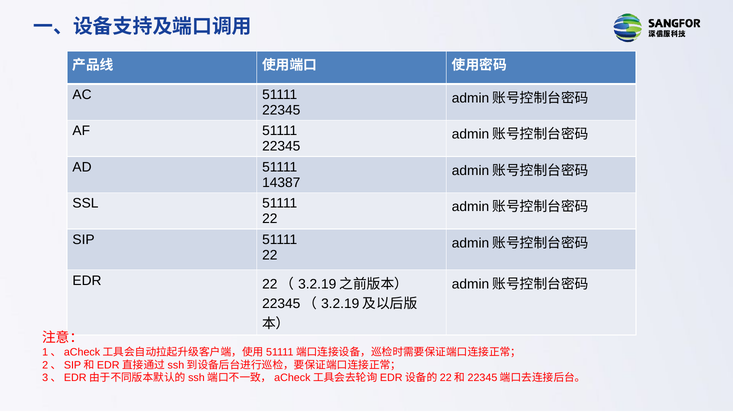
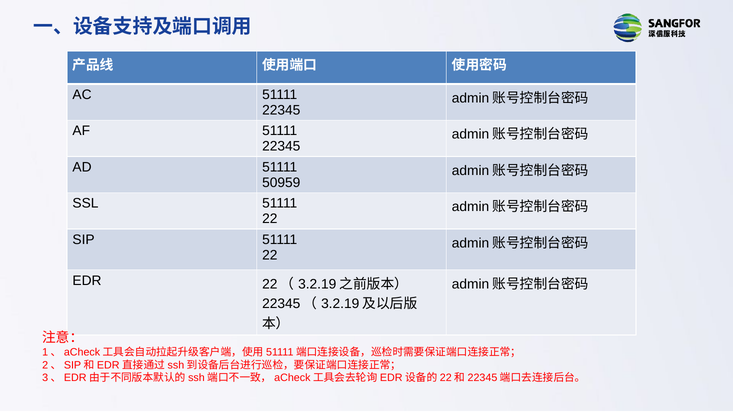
14387: 14387 -> 50959 (281, 183)
